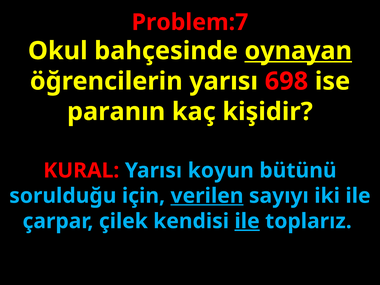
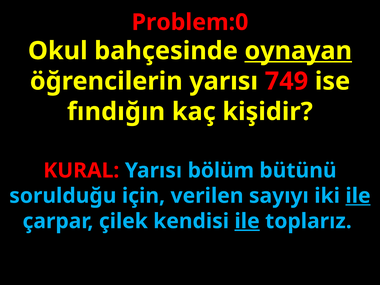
Problem:7: Problem:7 -> Problem:0 (190, 22)
698: 698 -> 749 (286, 81)
paranın: paranın -> fındığın (116, 112)
koyun: koyun -> bölüm (221, 171)
verilen underline: present -> none (207, 196)
ile underline: none -> present (358, 196)
